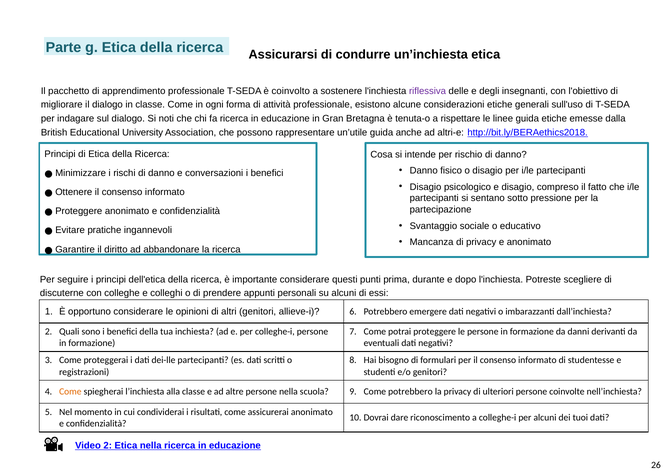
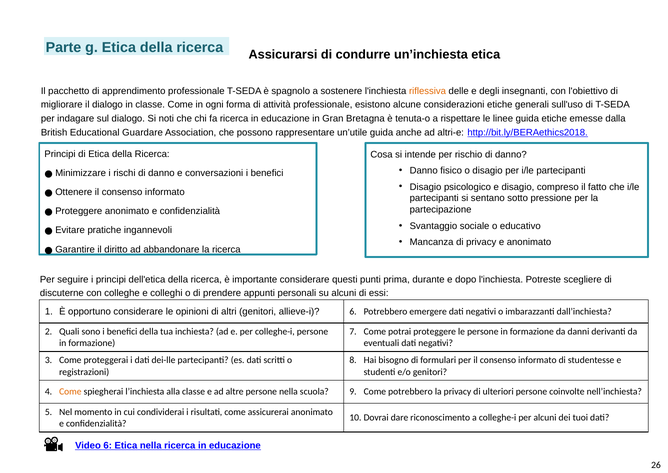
coinvolto: coinvolto -> spagnolo (291, 91)
riflessiva colour: purple -> orange (428, 91)
University: University -> Guardare (143, 132)
Video 2: 2 -> 6 (108, 445)
